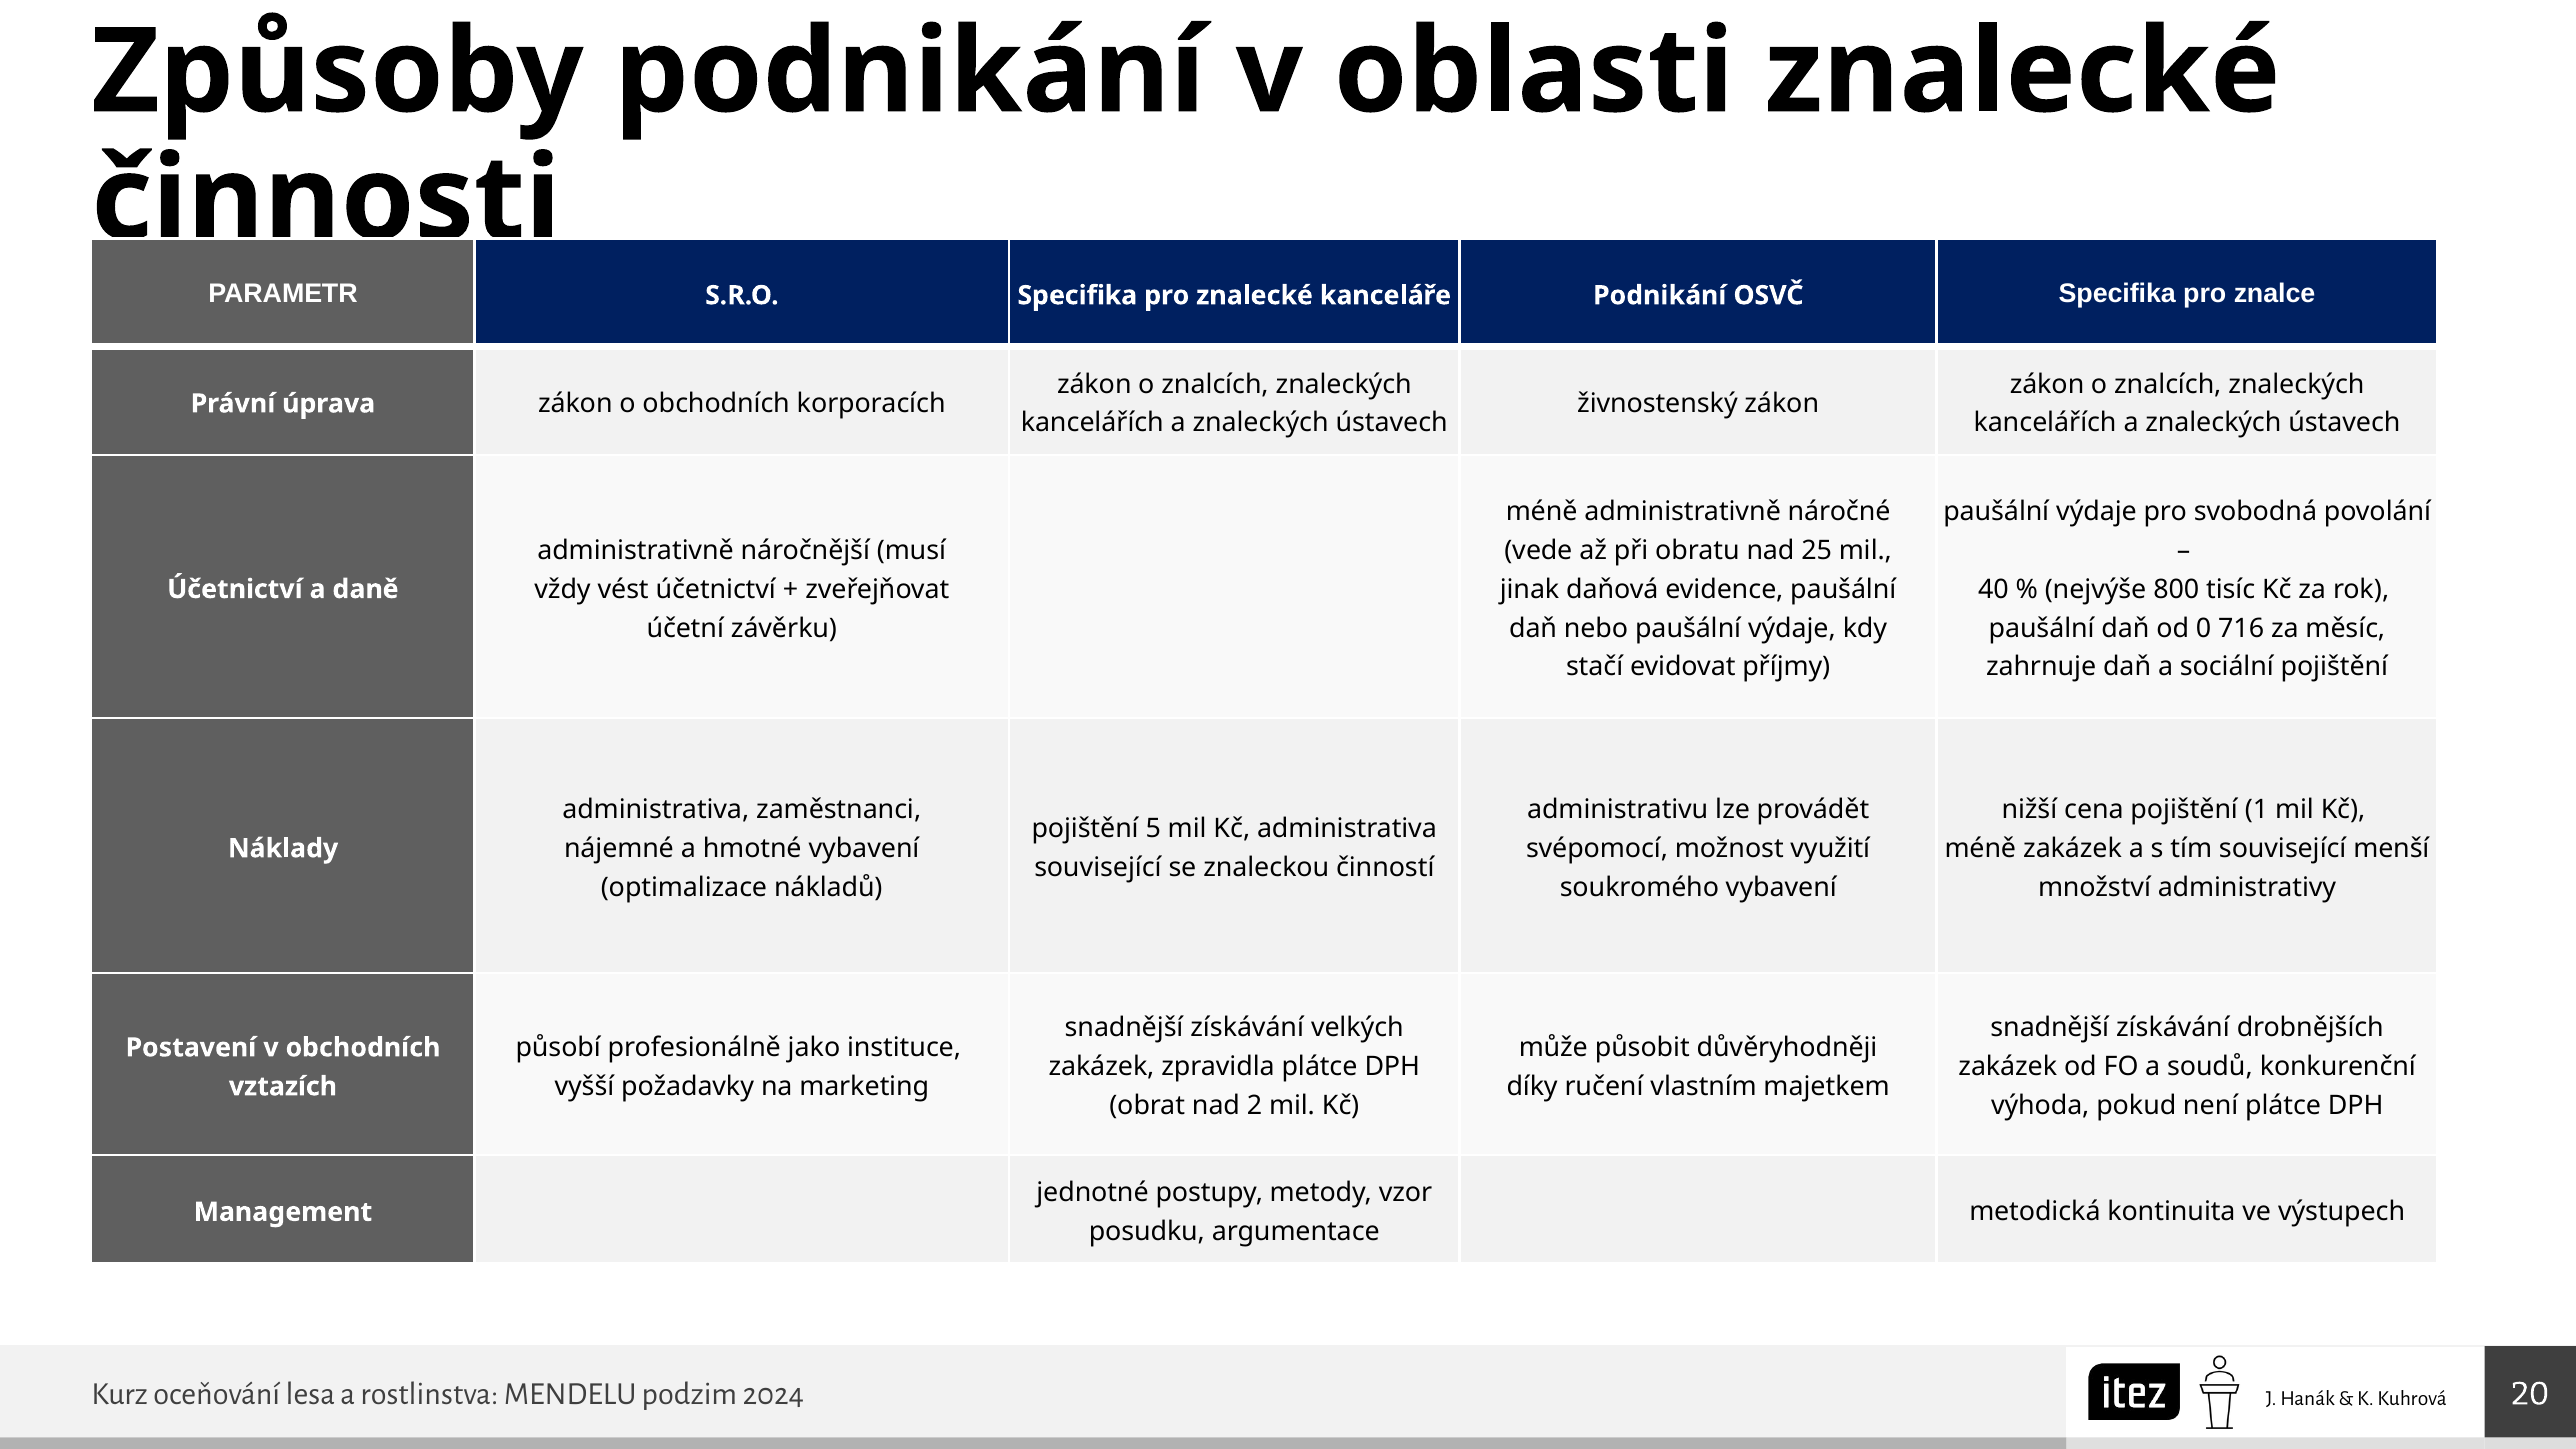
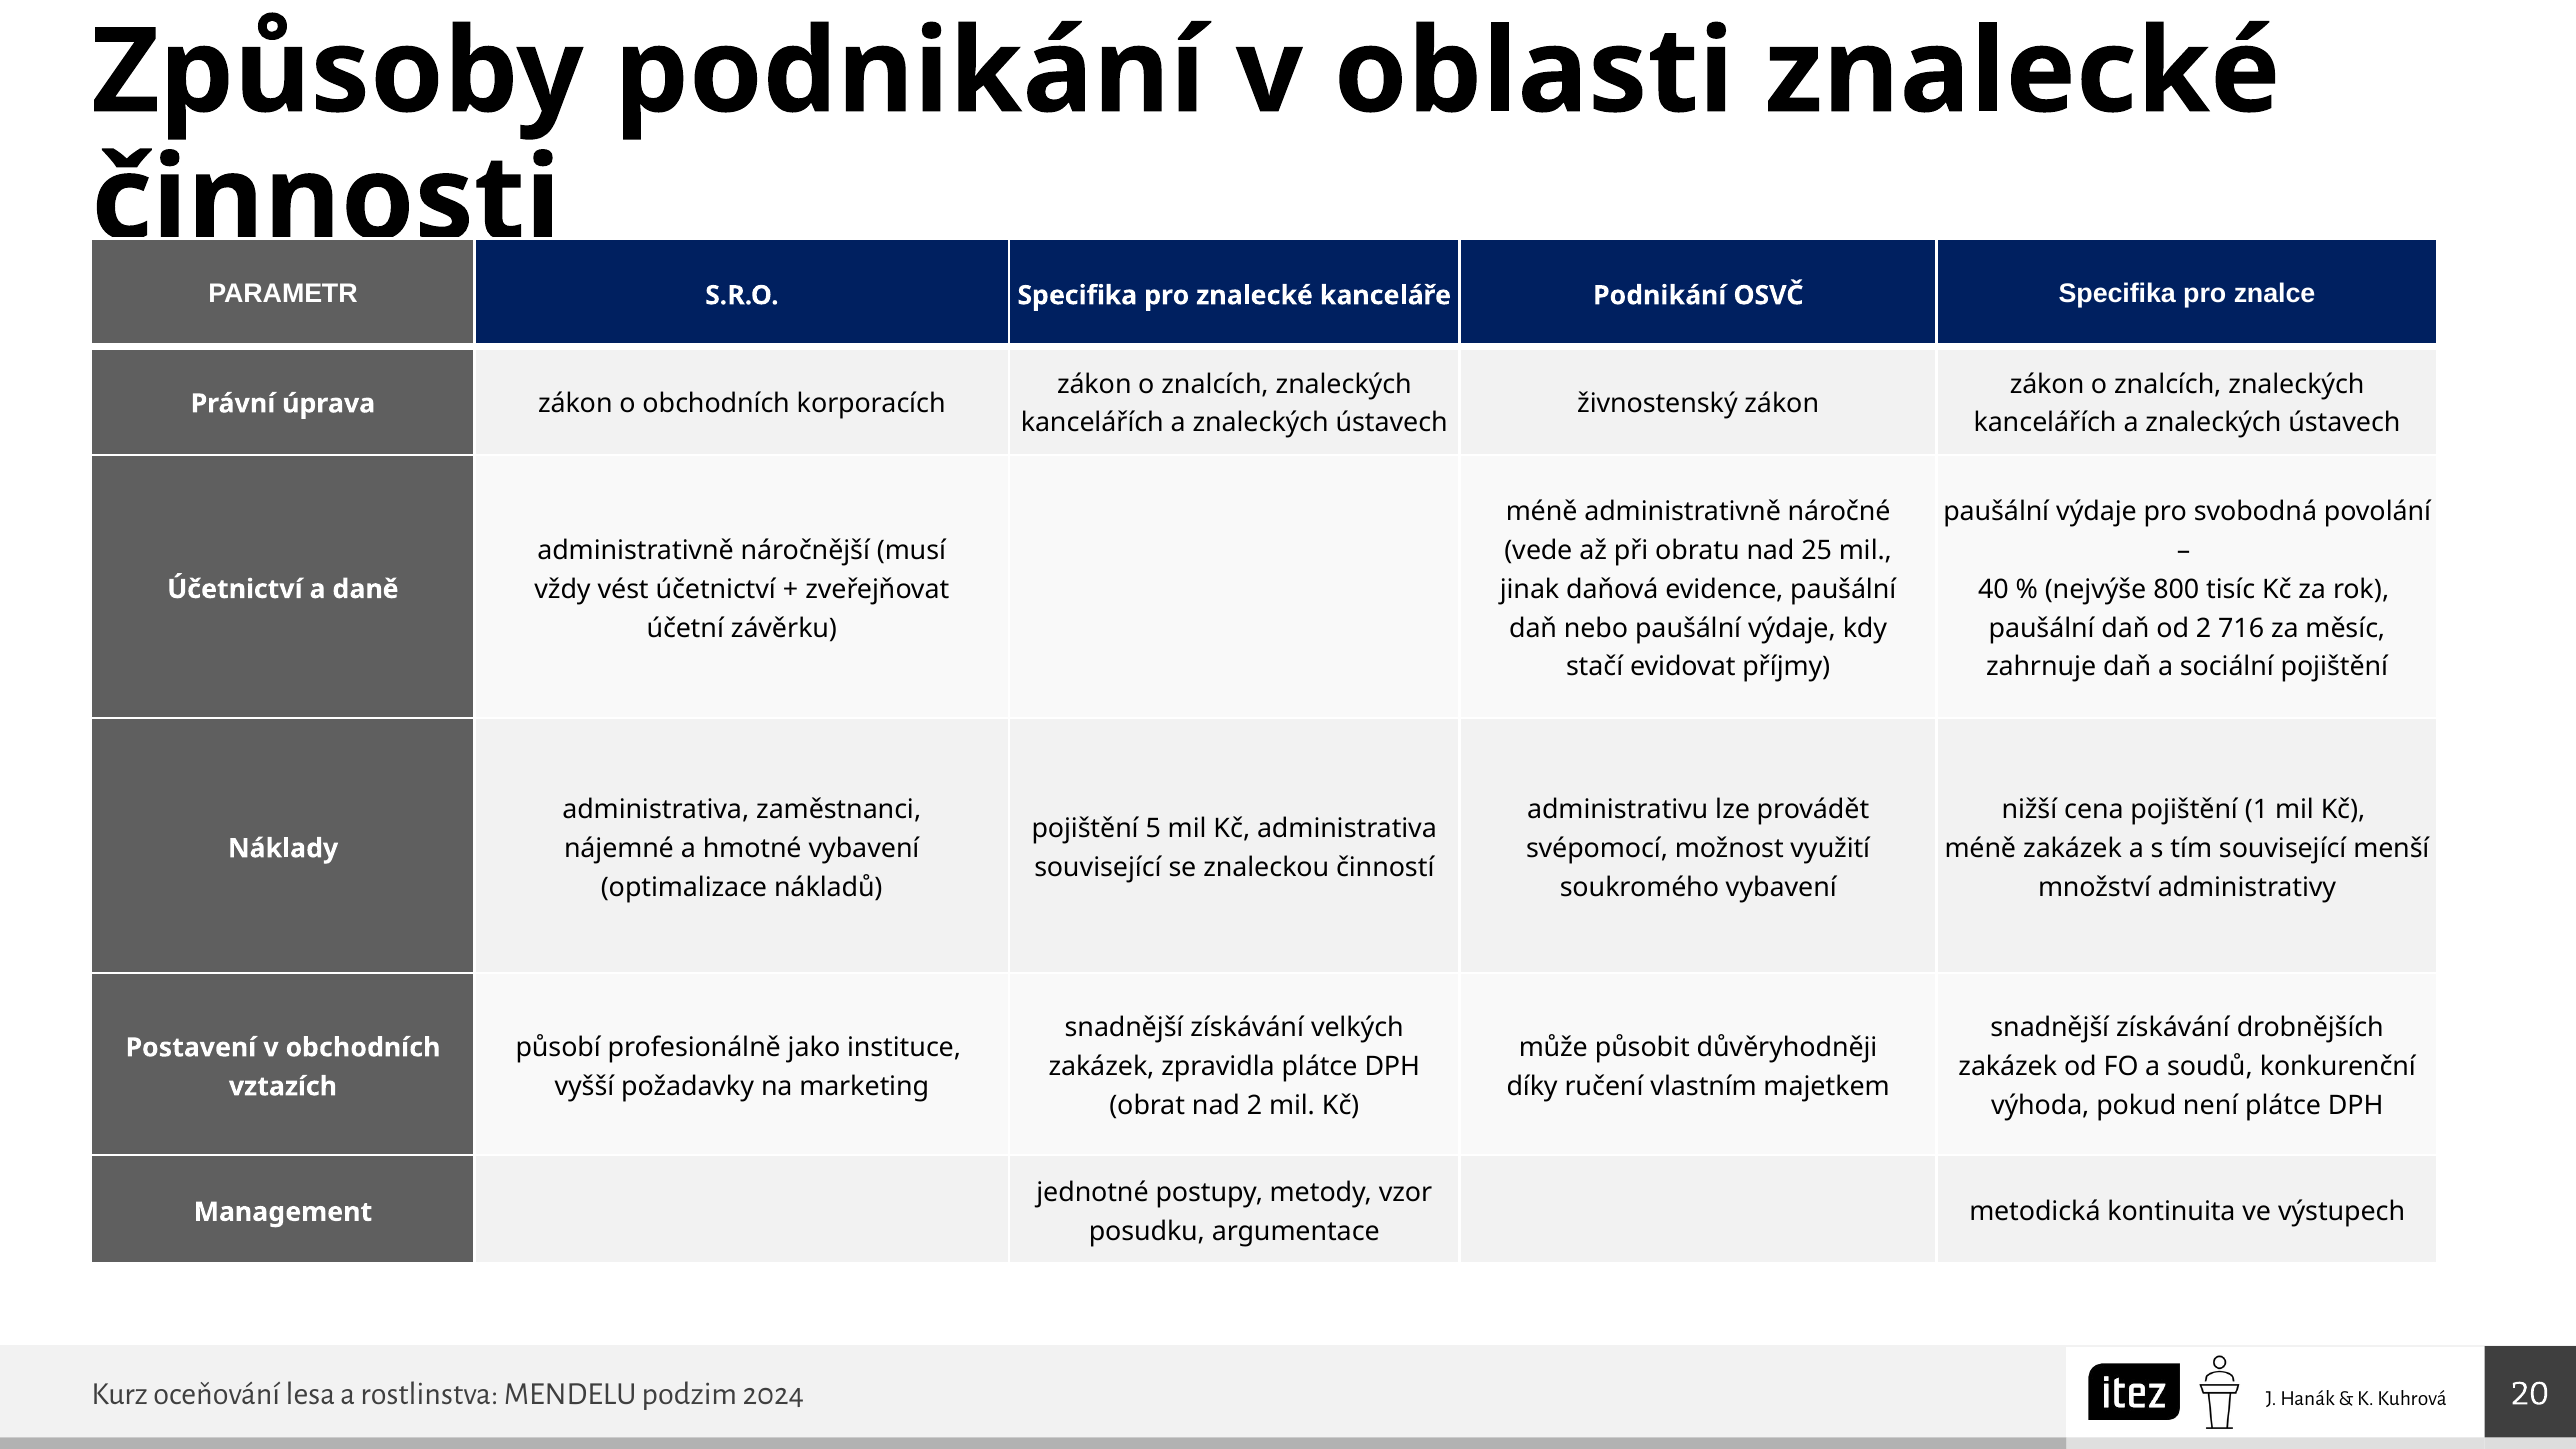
od 0: 0 -> 2 (2204, 628)
